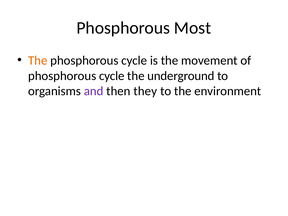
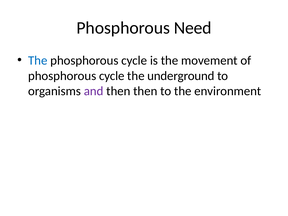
Most: Most -> Need (193, 28)
The colour: orange -> blue (38, 60)
then they: they -> then (145, 91)
